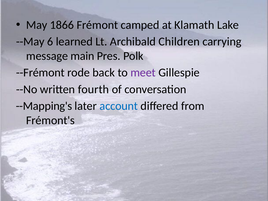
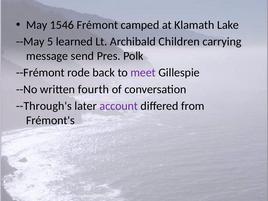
1866: 1866 -> 1546 (62, 25)
6: 6 -> 5 (50, 42)
main: main -> send (82, 56)
--Mapping's: --Mapping's -> --Through's (44, 106)
account colour: blue -> purple (119, 106)
